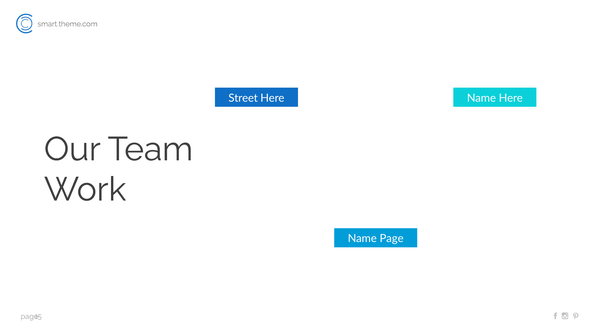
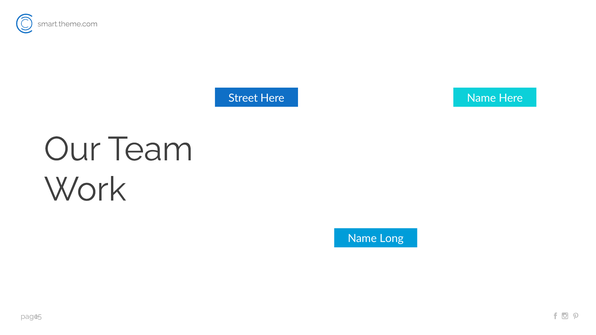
Page: Page -> Long (392, 239)
